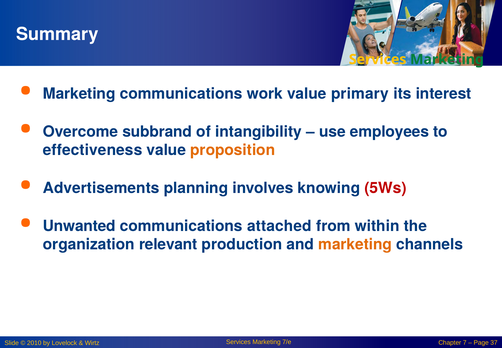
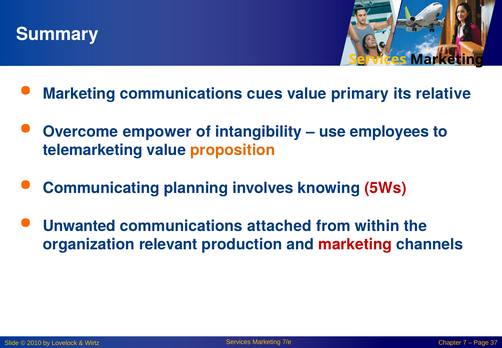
Marketing colour: green -> black (447, 59)
work: work -> cues (265, 94)
interest: interest -> relative (443, 94)
subbrand: subbrand -> empower (157, 131)
effectiveness: effectiveness -> telemarketing (93, 150)
Advertisements: Advertisements -> Communicating (101, 188)
marketing colour: orange -> red (355, 244)
